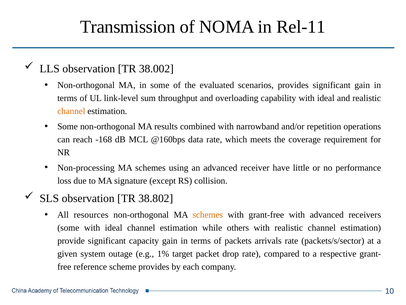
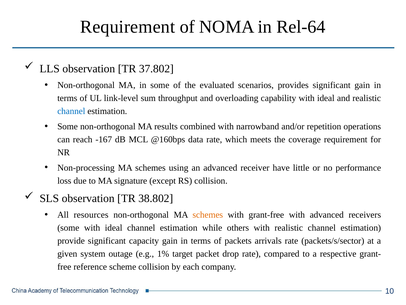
Transmission: Transmission -> Requirement (128, 27)
Rel-11: Rel-11 -> Rel-64 (301, 27)
38.002: 38.002 -> 37.802 (156, 69)
channel colour: orange -> blue (71, 111)
-168: -168 -> -167 (104, 139)
scheme provides: provides -> collision (154, 267)
